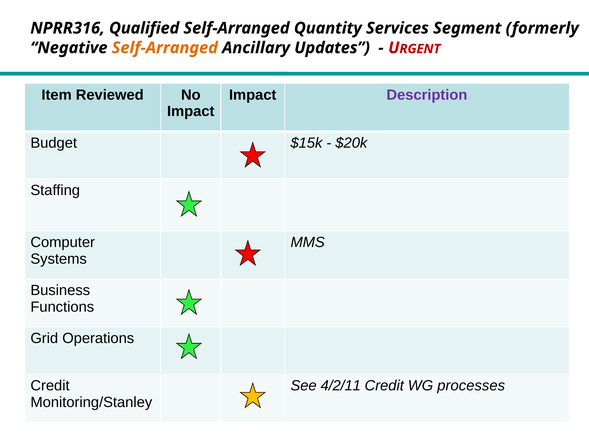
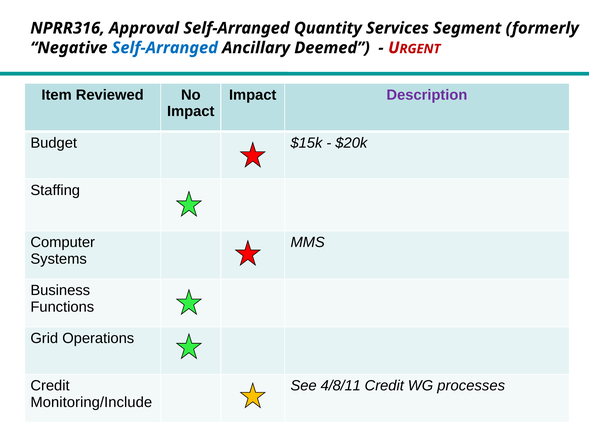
Qualified: Qualified -> Approval (144, 28)
Self-Arranged colour: orange -> blue (165, 48)
Updates: Updates -> Deemed (332, 48)
4/2/11: 4/2/11 -> 4/8/11 (341, 385)
Monitoring/Stanley: Monitoring/Stanley -> Monitoring/Include (91, 402)
